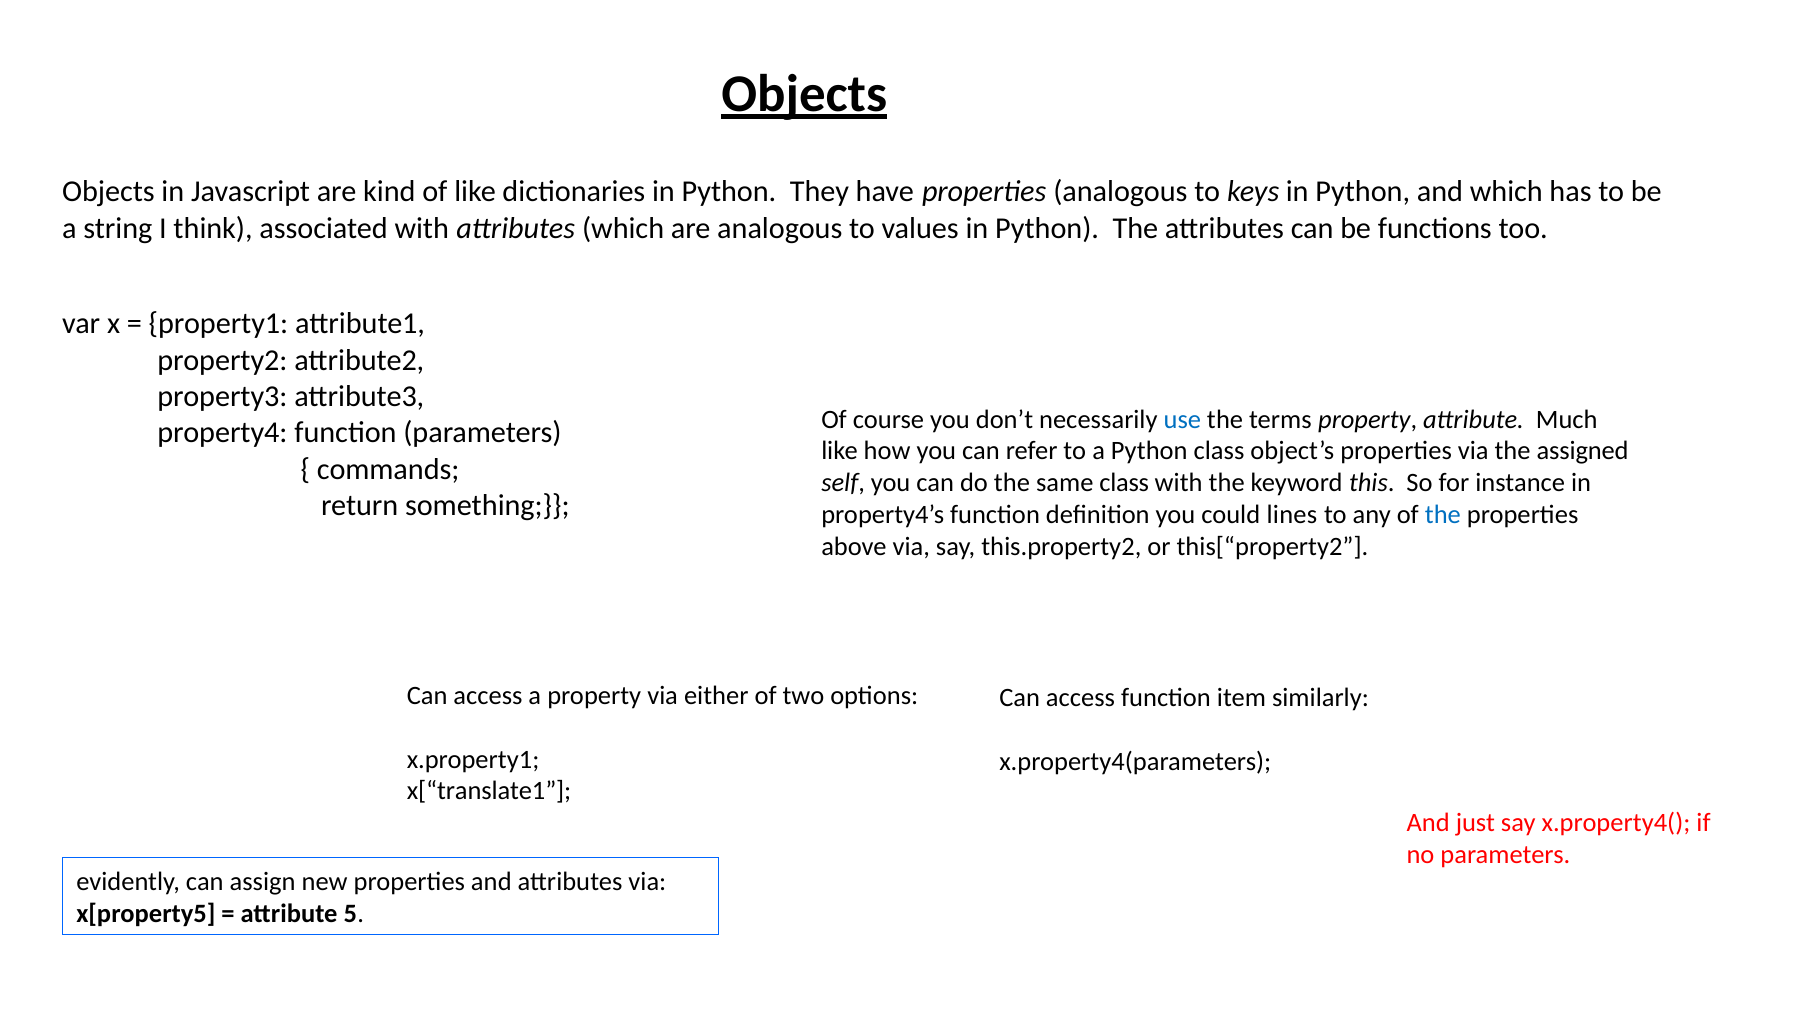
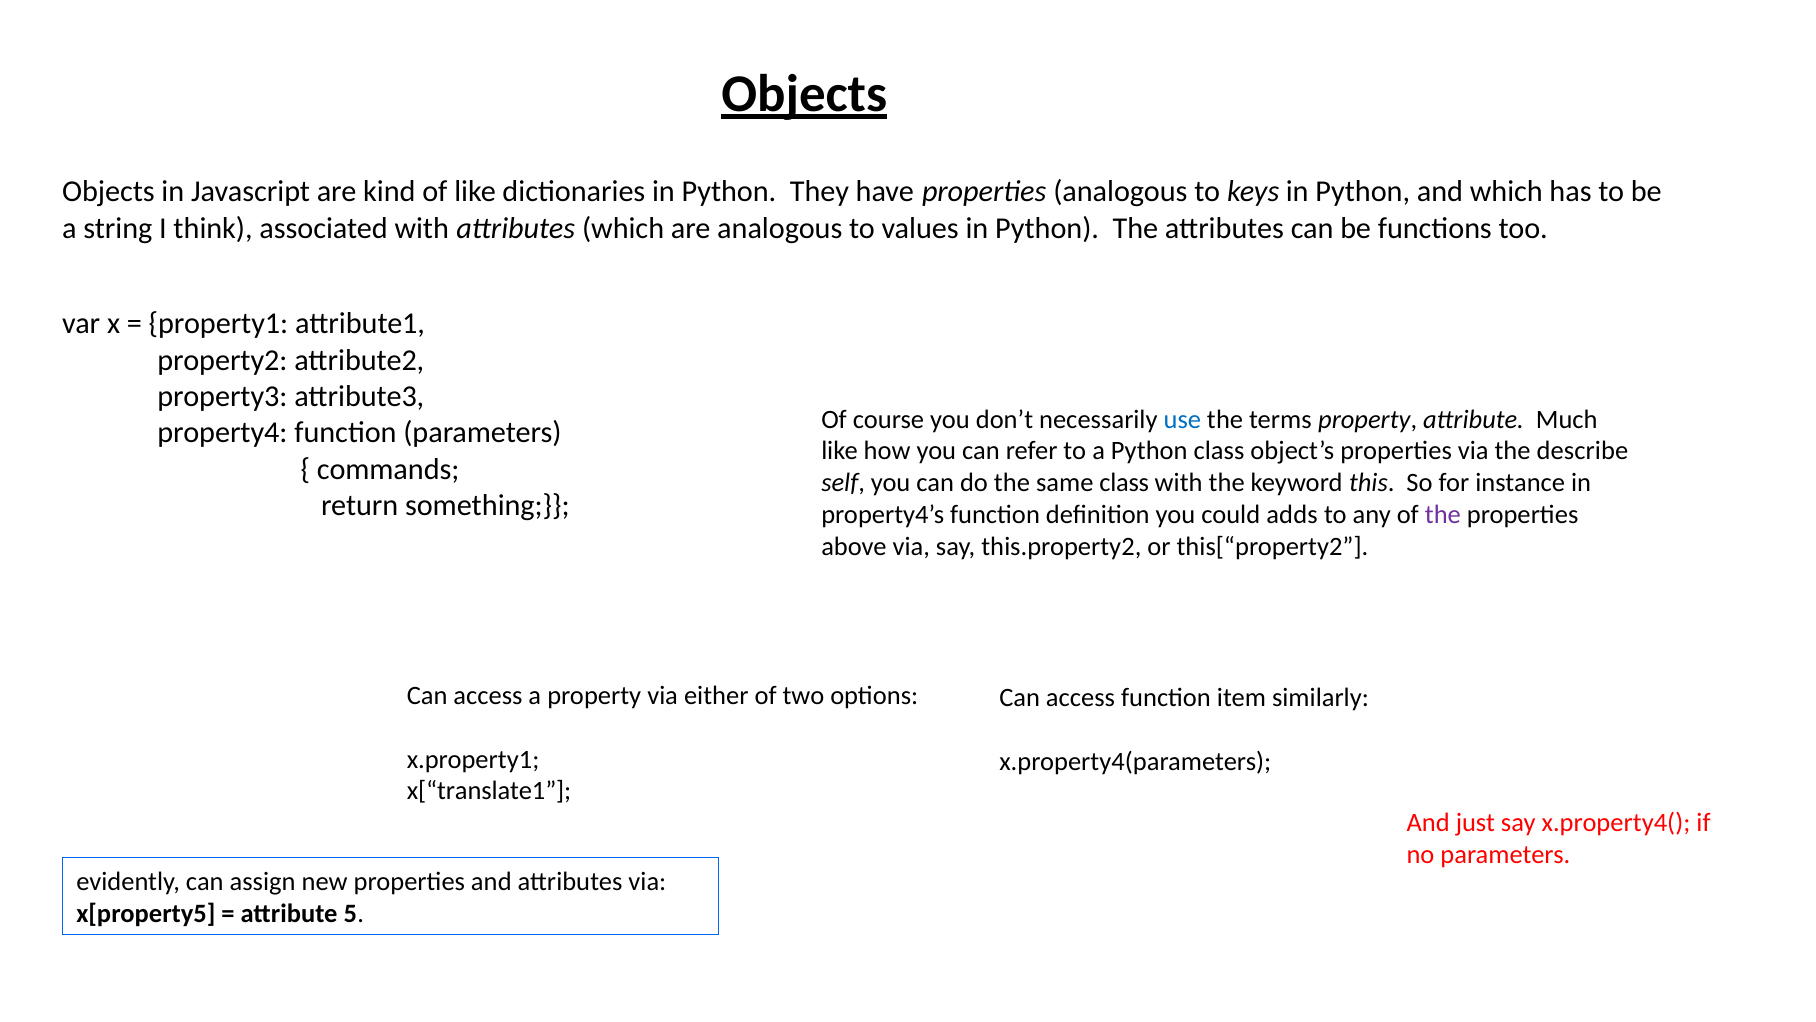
assigned: assigned -> describe (1582, 451)
lines: lines -> adds (1292, 514)
the colour: blue -> purple (1443, 514)
